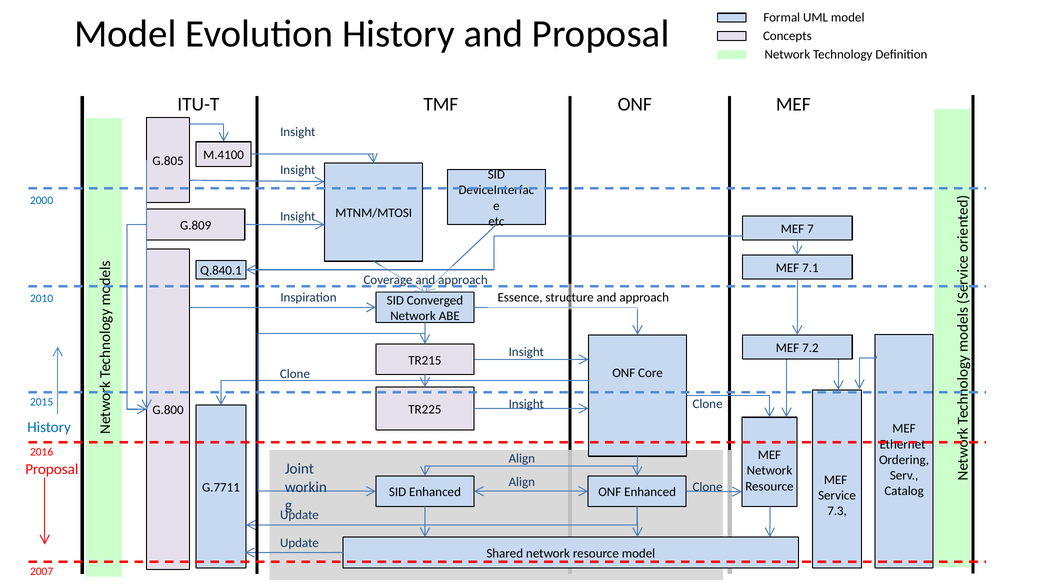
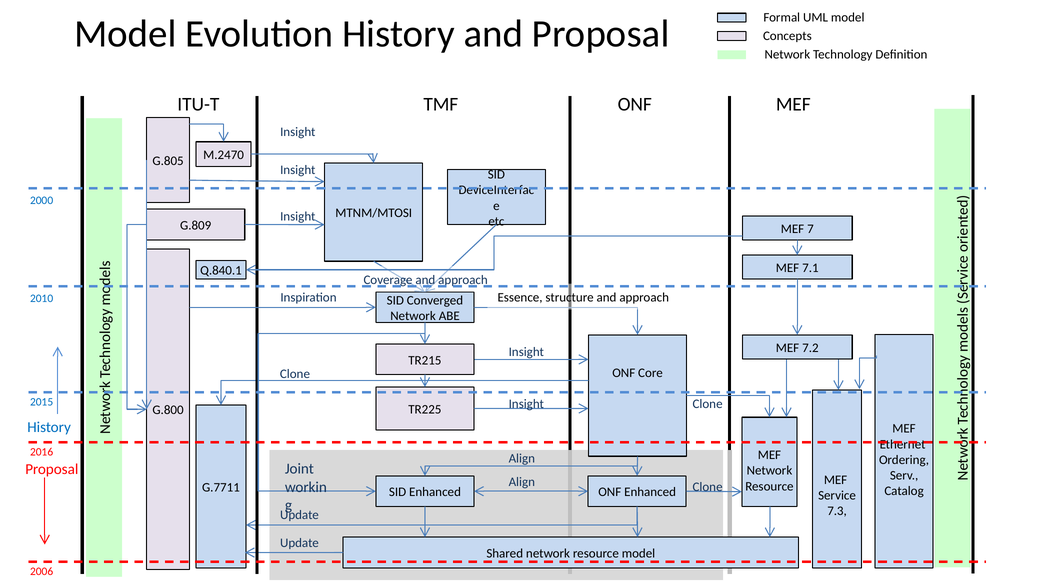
M.4100: M.4100 -> M.2470 (224, 155)
2007: 2007 -> 2006 (42, 572)
